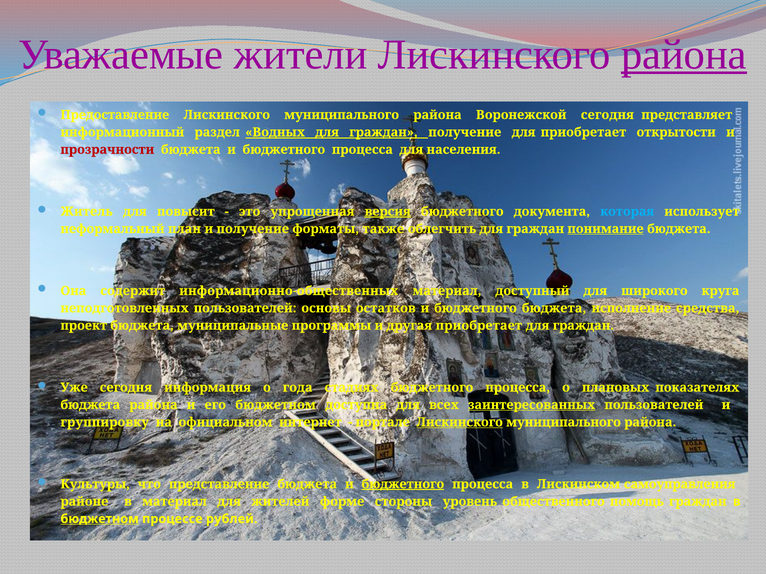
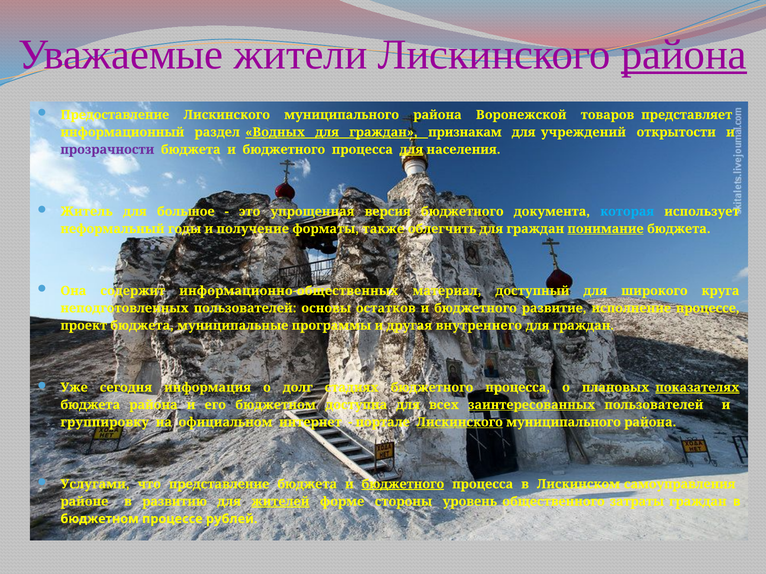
Воронежской сегодня: сегодня -> товаров (608, 115)
граждан получение: получение -> признакам (465, 132)
для приобретает: приобретает -> учреждений (583, 132)
прозрачности colour: red -> purple (107, 150)
для underline: none -> present (411, 150)
повысит: повысит -> большое (186, 212)
версия underline: present -> none (388, 212)
план: план -> годы (185, 229)
бюджетного бюджета: бюджета -> развитие (554, 308)
исполнение средства: средства -> процессе (708, 308)
другая приобретает: приобретает -> внутреннего (479, 326)
года: года -> долг (298, 388)
показателях underline: none -> present (697, 388)
Культуры: Культуры -> Услугами (95, 485)
в материал: материал -> развитию (175, 502)
жителей underline: none -> present (280, 502)
помощь: помощь -> затраты (637, 502)
бюджетном underline: present -> none (100, 519)
